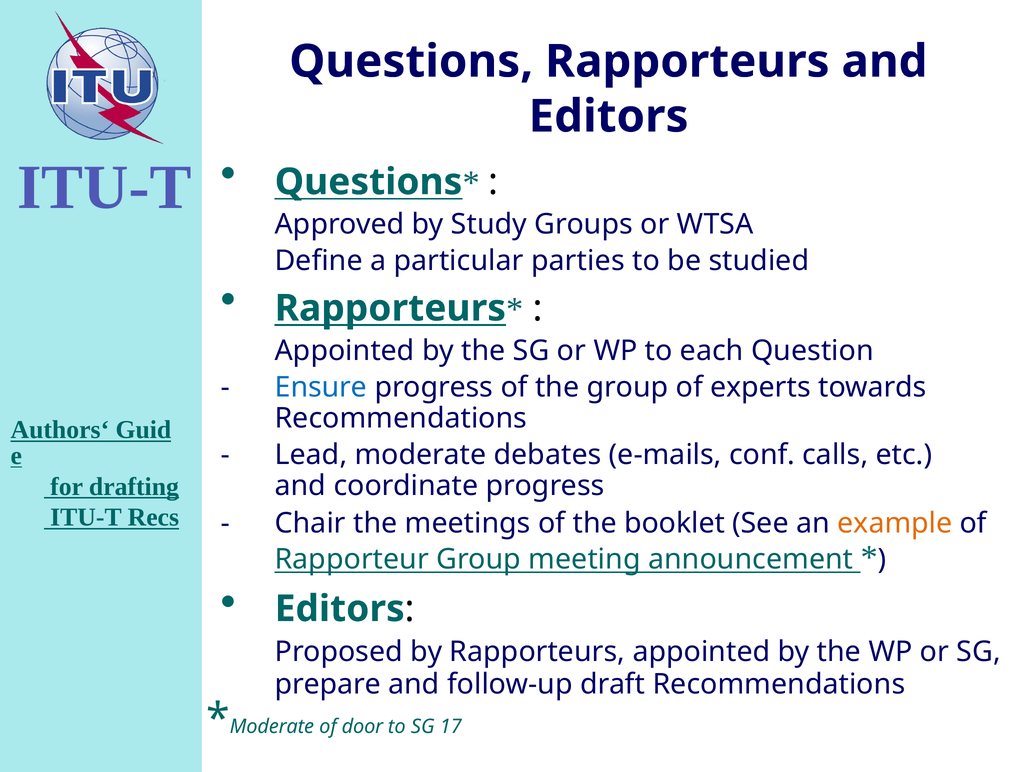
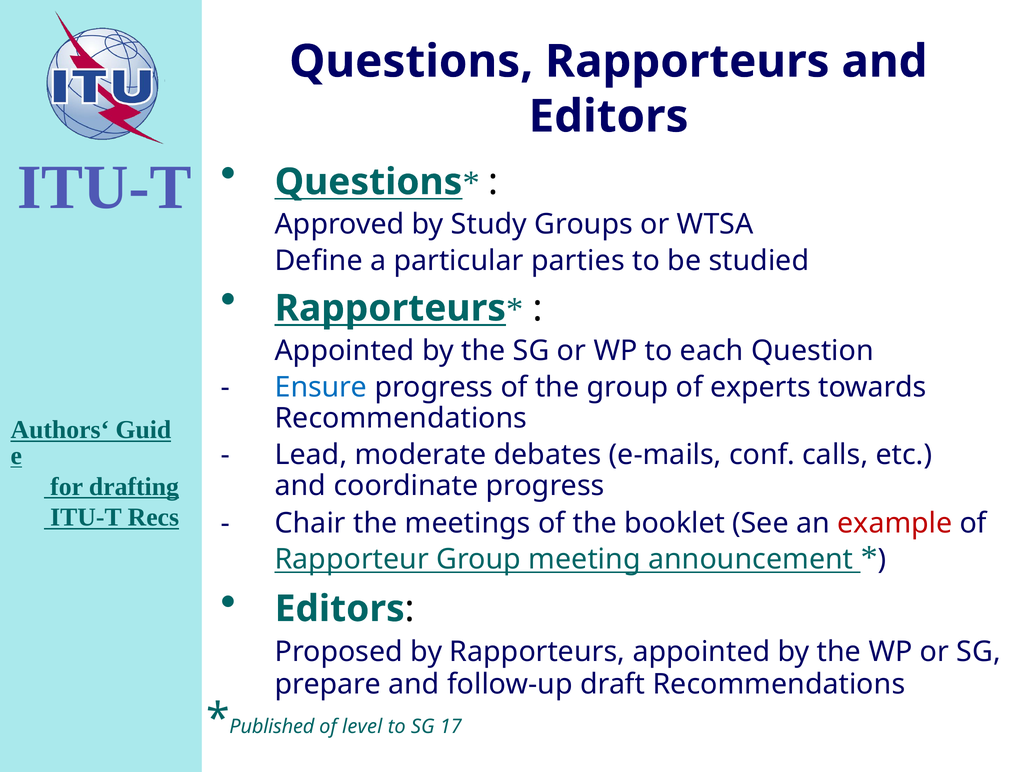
example colour: orange -> red (895, 523)
Moderate: Moderate -> Published (272, 727)
door: door -> level (362, 727)
